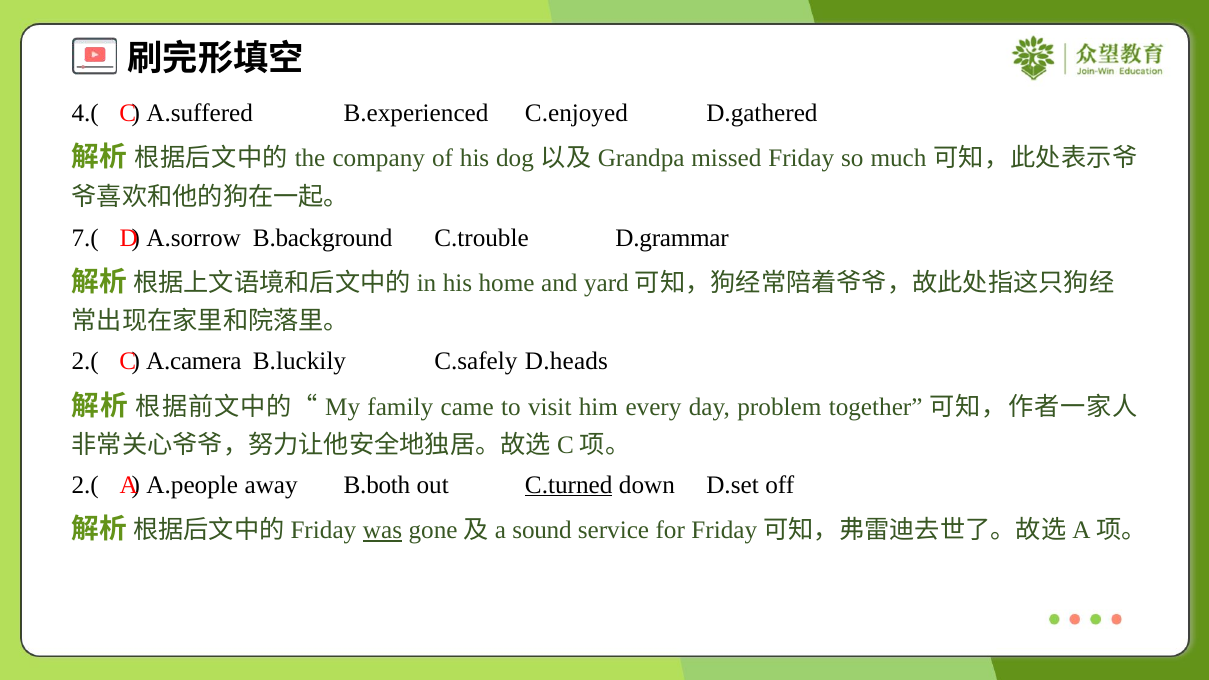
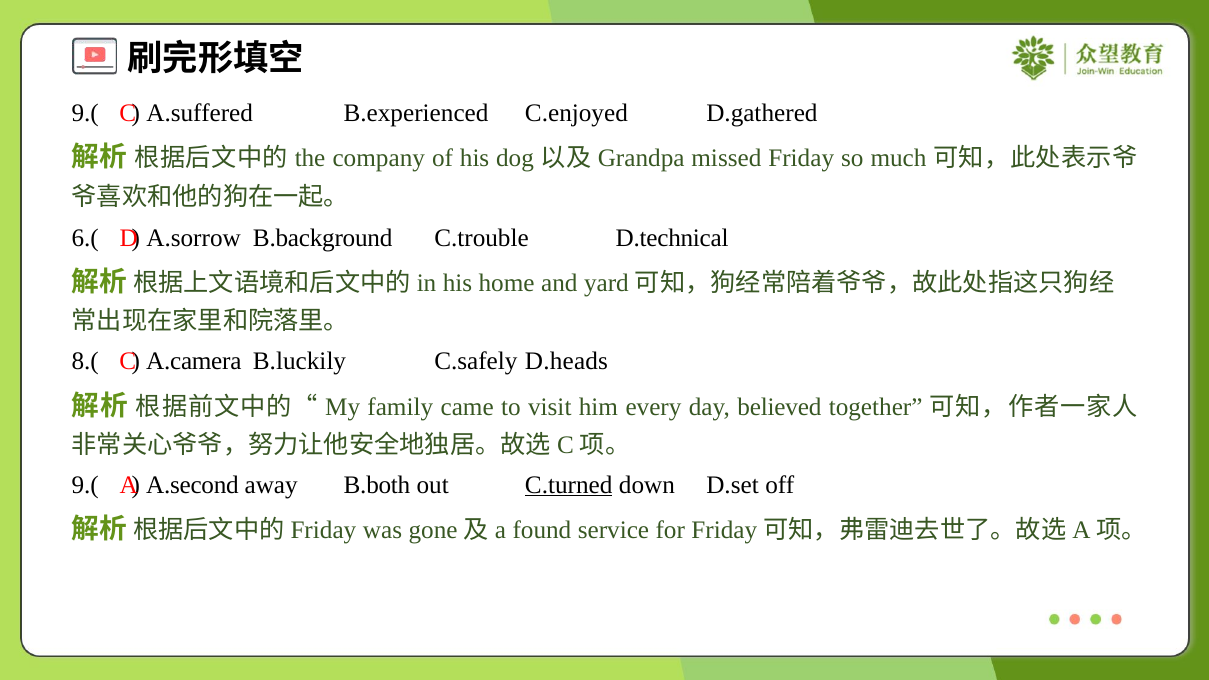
4.(: 4.( -> 9.( (85, 113)
7.(: 7.( -> 6.( (85, 238)
D.grammar: D.grammar -> D.technical (672, 238)
2.(: 2.( -> 8.( (85, 361)
problem: problem -> believed (779, 407)
2.(: 2.( -> 9.( (85, 485)
A.people: A.people -> A.second (192, 485)
was underline: present -> none (383, 530)
sound: sound -> found (542, 530)
